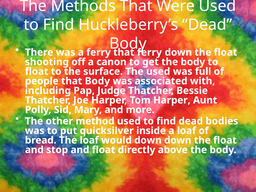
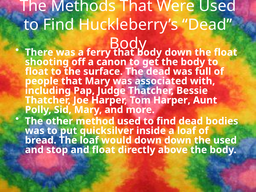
ferry: ferry -> body (149, 52)
The used: used -> dead (158, 71)
that Body: Body -> Mary (97, 81)
float: float -> used (225, 140)
